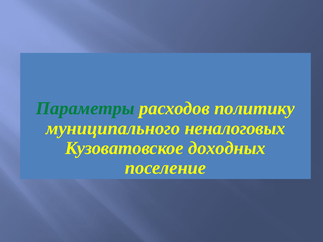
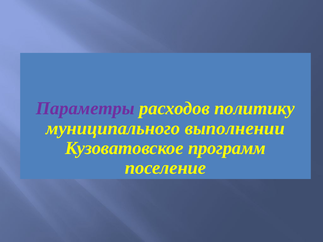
Параметры colour: green -> purple (85, 109)
неналоговых: неналоговых -> выполнении (235, 128)
доходных: доходных -> программ (227, 148)
